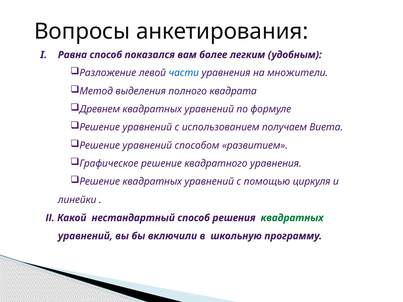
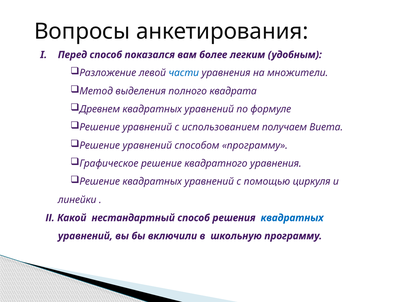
Равна: Равна -> Перед (72, 55)
способом развитием: развитием -> программу (255, 145)
квадратных colour: green -> blue (292, 218)
